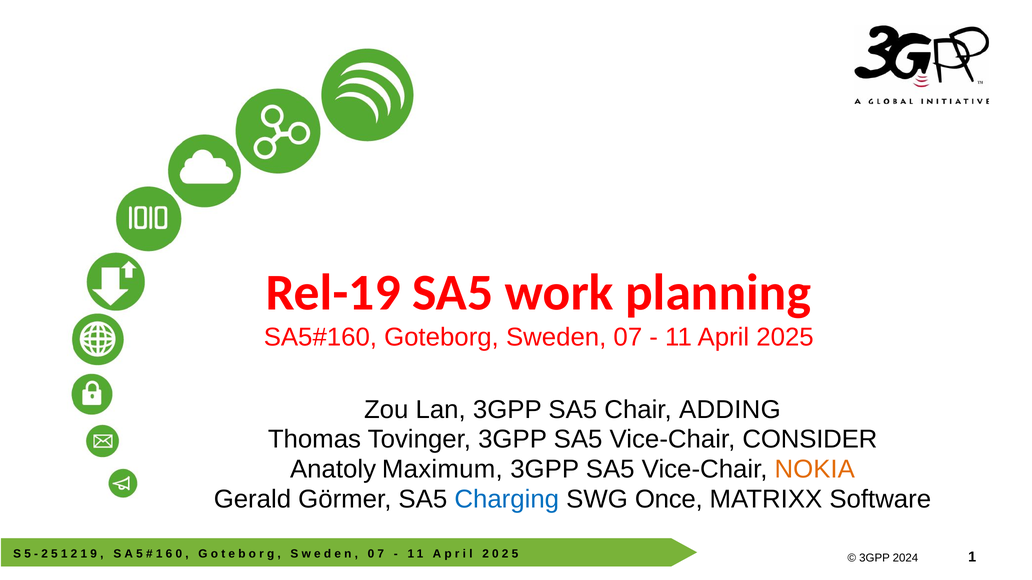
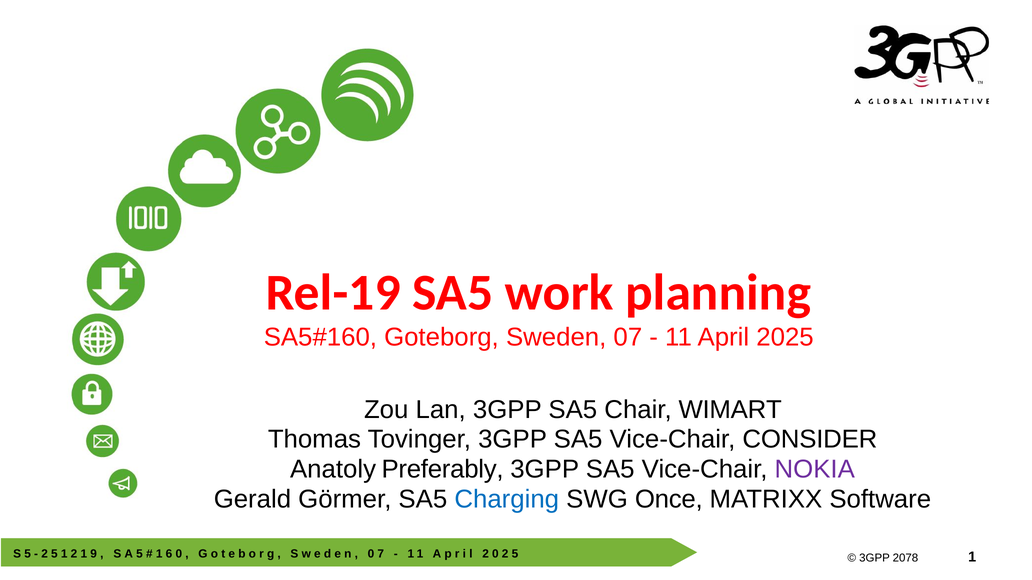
ADDING: ADDING -> WIMART (730, 410)
Maximum: Maximum -> Preferably (443, 470)
NOKIA colour: orange -> purple (815, 470)
2024: 2024 -> 2078 (905, 559)
